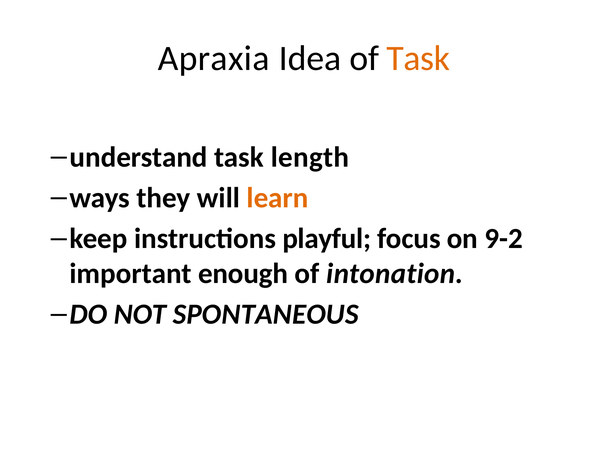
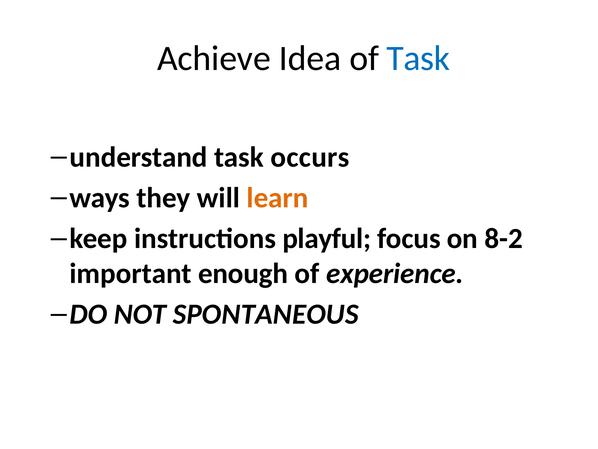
Apraxia: Apraxia -> Achieve (214, 58)
Task colour: orange -> blue (418, 58)
length: length -> occurs (310, 157)
9-2: 9-2 -> 8-2 (504, 238)
intonation: intonation -> experience (395, 273)
